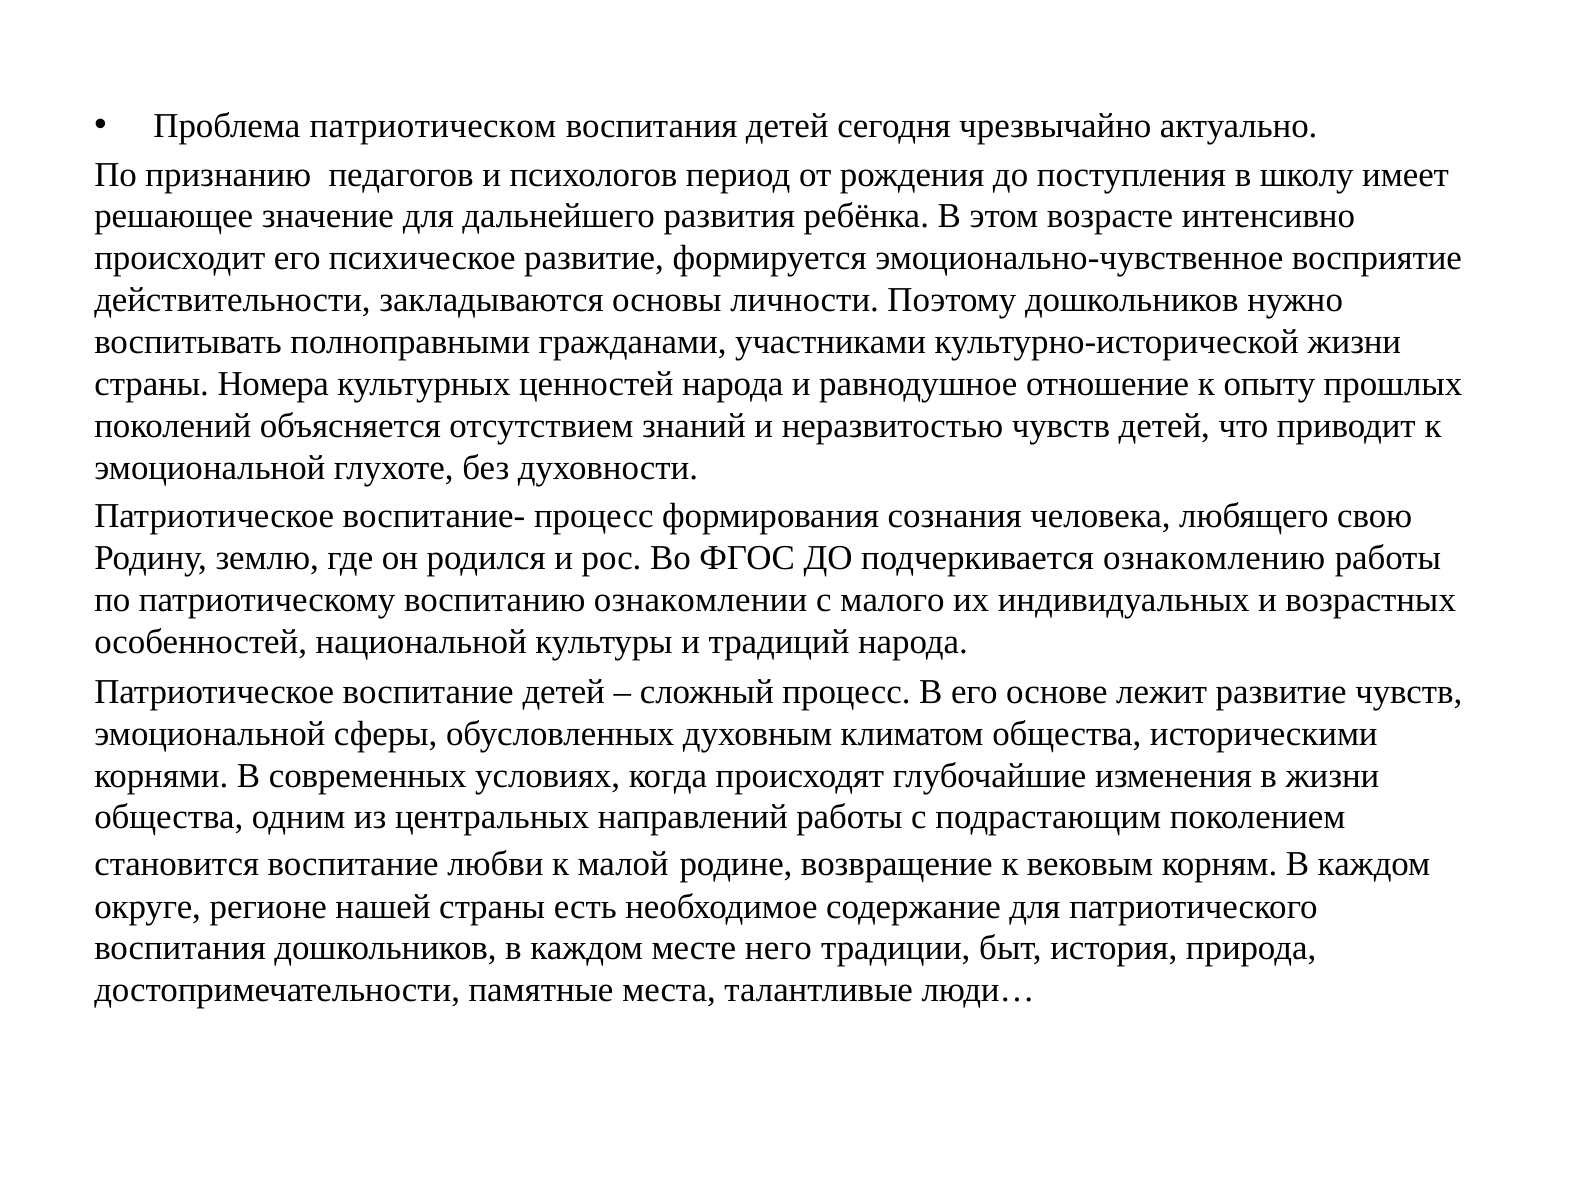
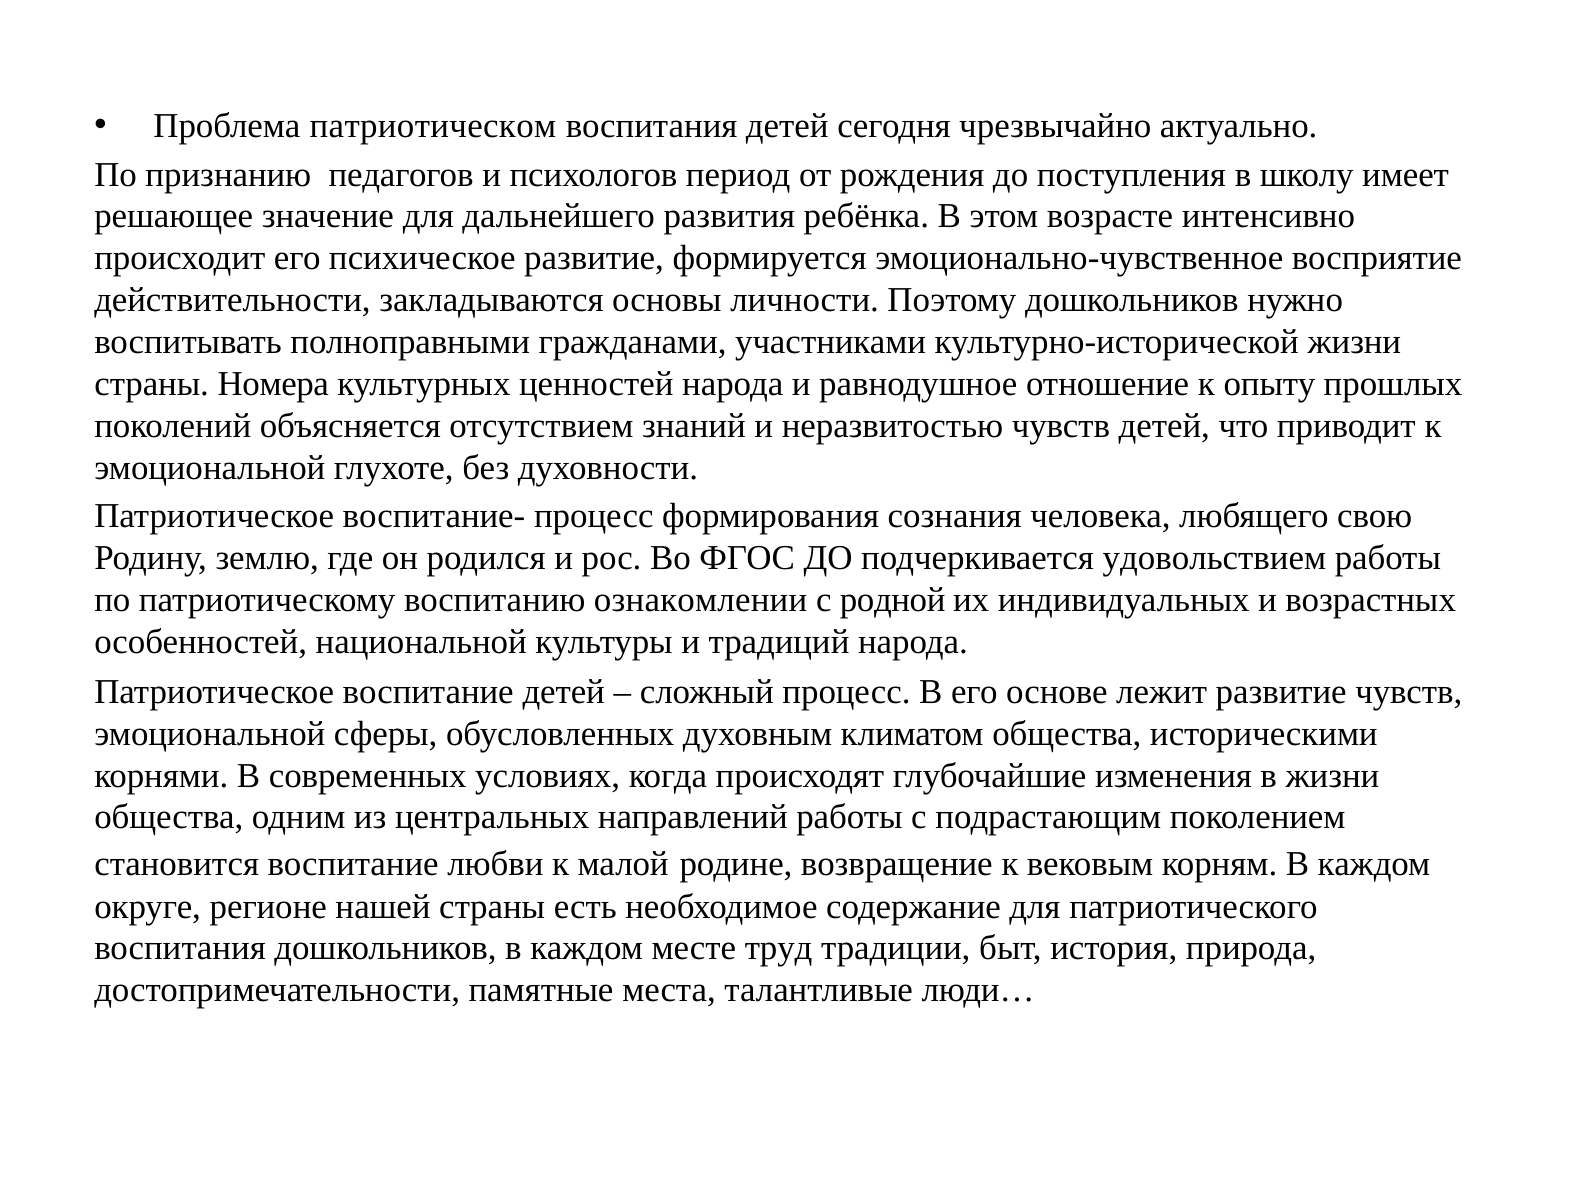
ознакомлению: ознакомлению -> удовольствием (1214, 558)
малого: малого -> родной (893, 600)
него: него -> труд (779, 948)
